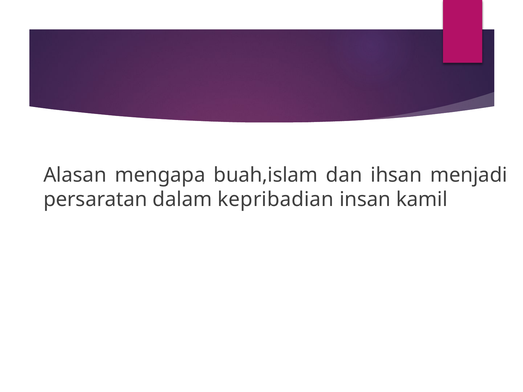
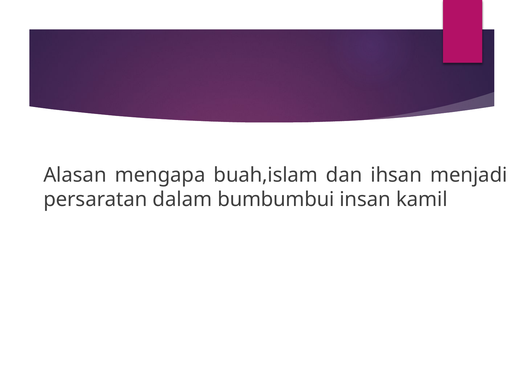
kepribadian: kepribadian -> bumbumbui (276, 200)
